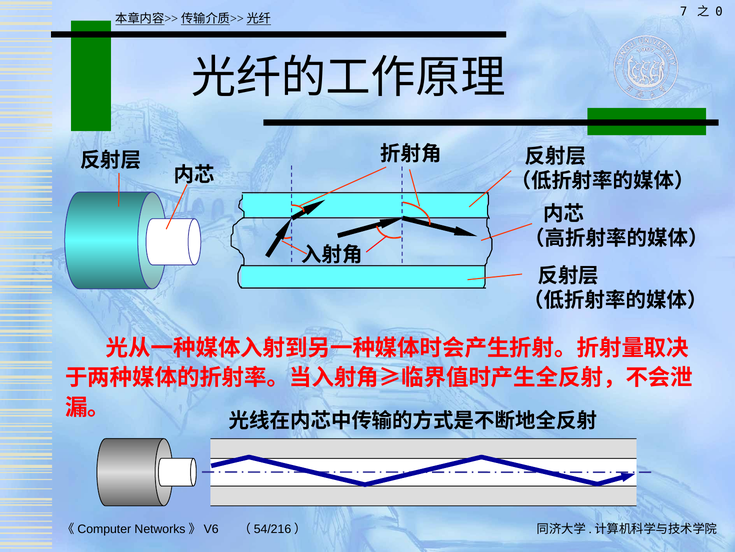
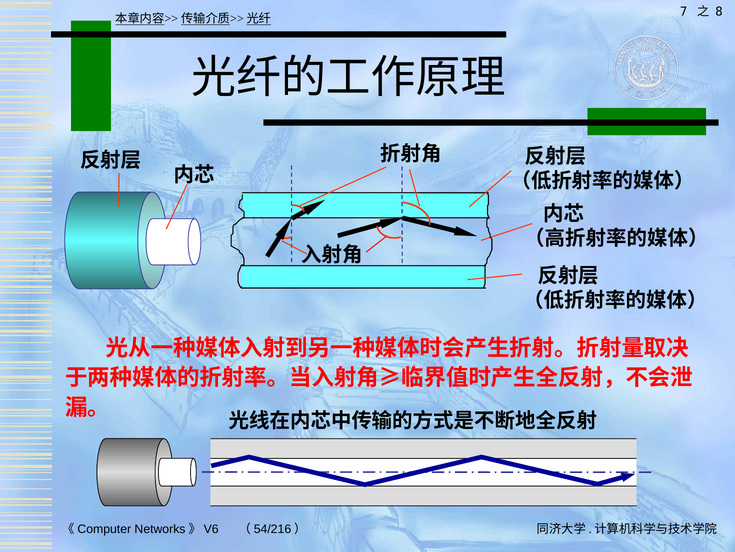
0: 0 -> 8 (719, 12)
